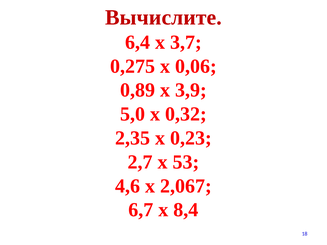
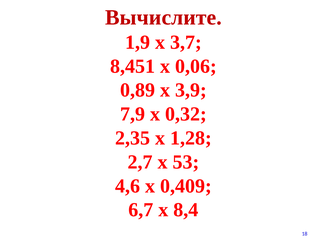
6,4: 6,4 -> 1,9 (138, 42)
0,275: 0,275 -> 8,451 (133, 66)
5,0: 5,0 -> 7,9 (133, 114)
0,23: 0,23 -> 1,28 (191, 138)
2,067: 2,067 -> 0,409 (186, 186)
